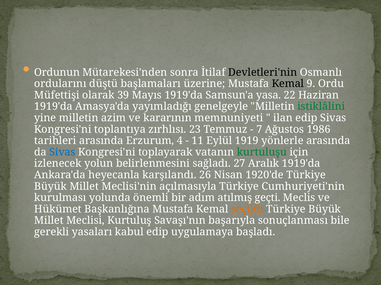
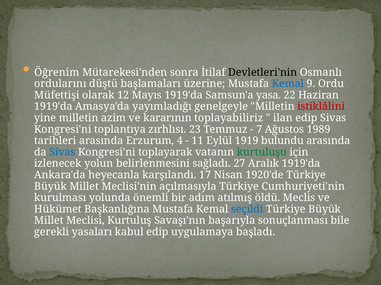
Ordunun: Ordunun -> Öğrenim (57, 72)
Kemal colour: black -> blue (288, 84)
39: 39 -> 12 (123, 95)
istiklâlini colour: green -> red (321, 107)
memnuniyeti: memnuniyeti -> toplayabiliriz (229, 118)
1986: 1986 -> 1989 (319, 130)
yönlerle: yönlerle -> bulundu (282, 141)
26: 26 -> 17 (205, 175)
geçti: geçti -> öldü (268, 198)
seçildi colour: orange -> blue (247, 210)
